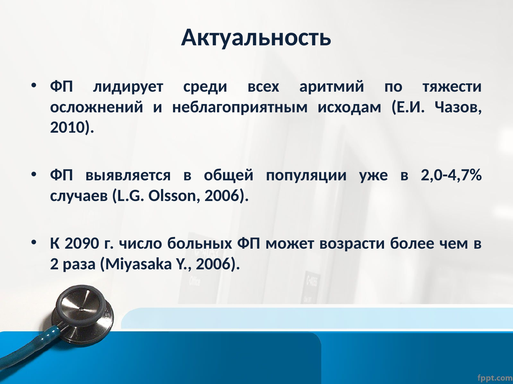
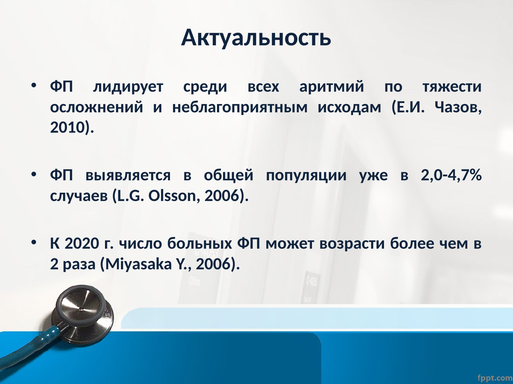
2090: 2090 -> 2020 (82, 244)
